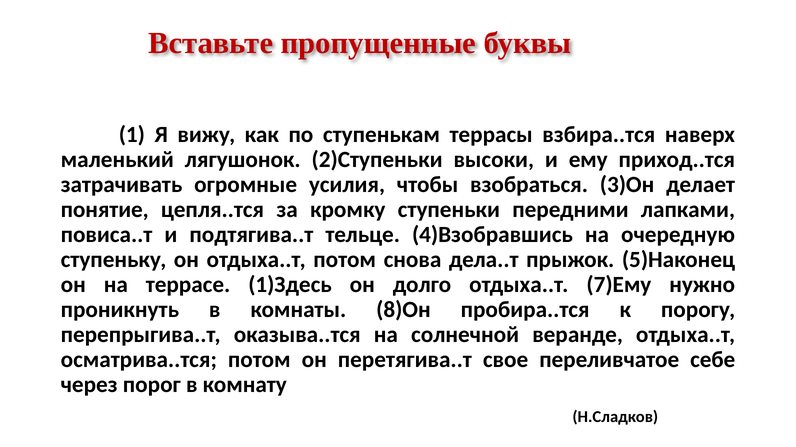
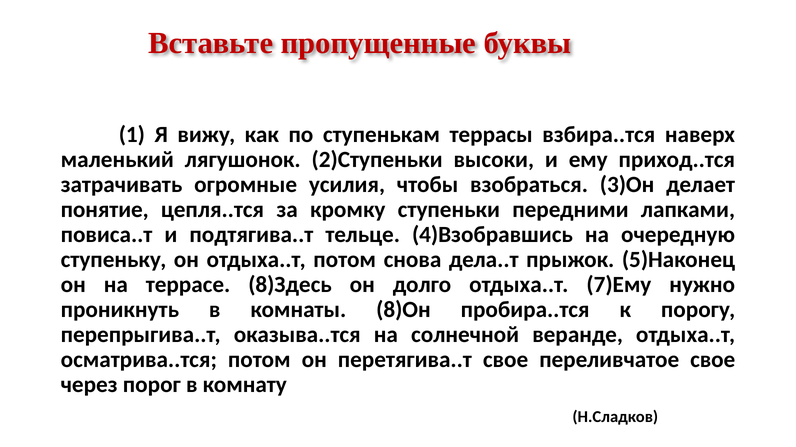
1)Здесь: 1)Здесь -> 8)Здесь (290, 285)
переливчатое себе: себе -> свое (713, 360)
